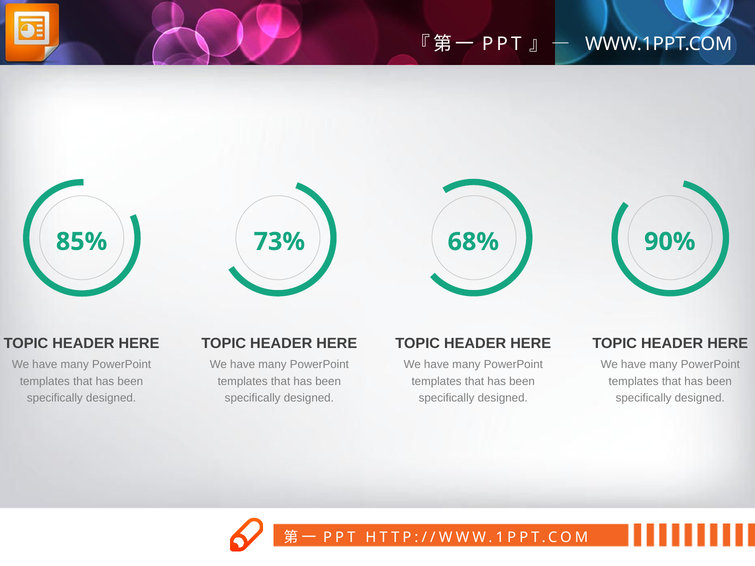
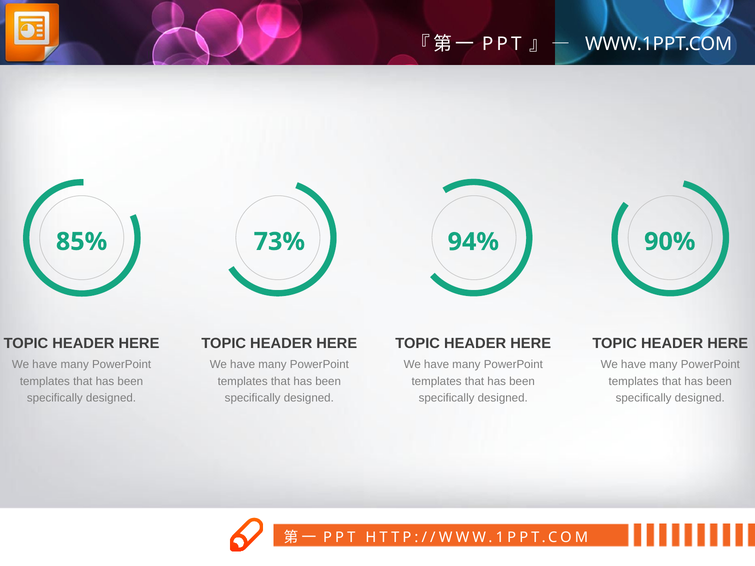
68%: 68% -> 94% (473, 242)
